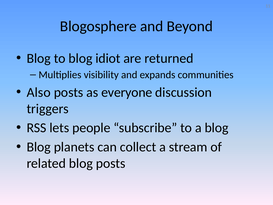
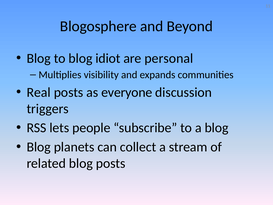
returned: returned -> personal (169, 58)
Also: Also -> Real (39, 92)
